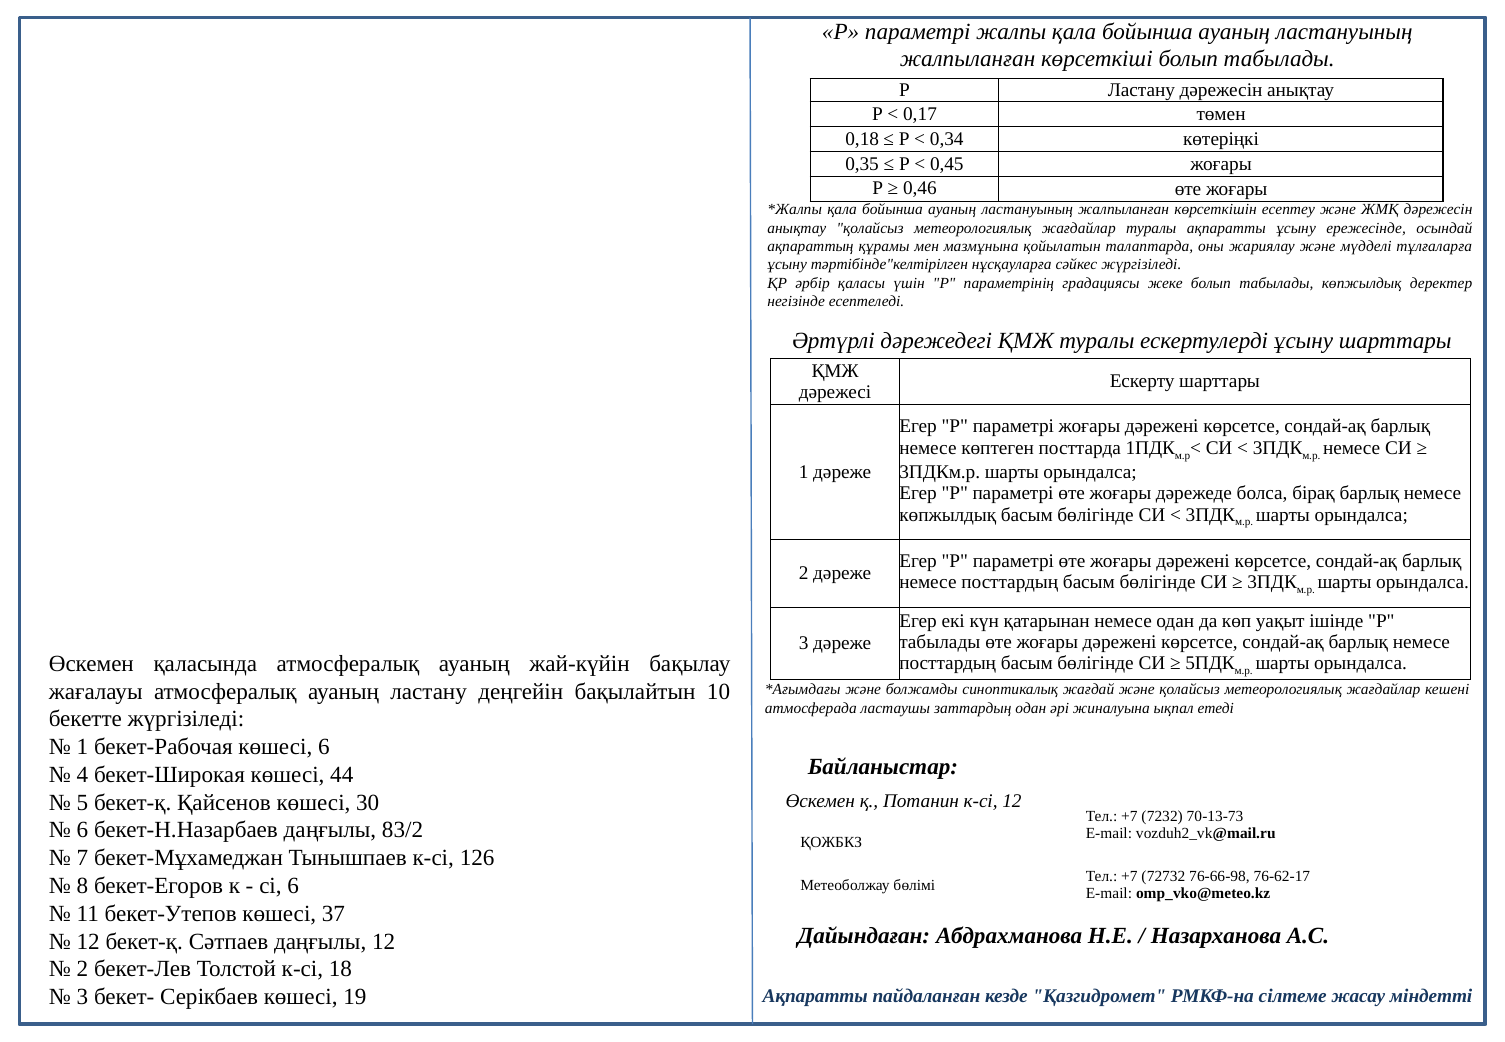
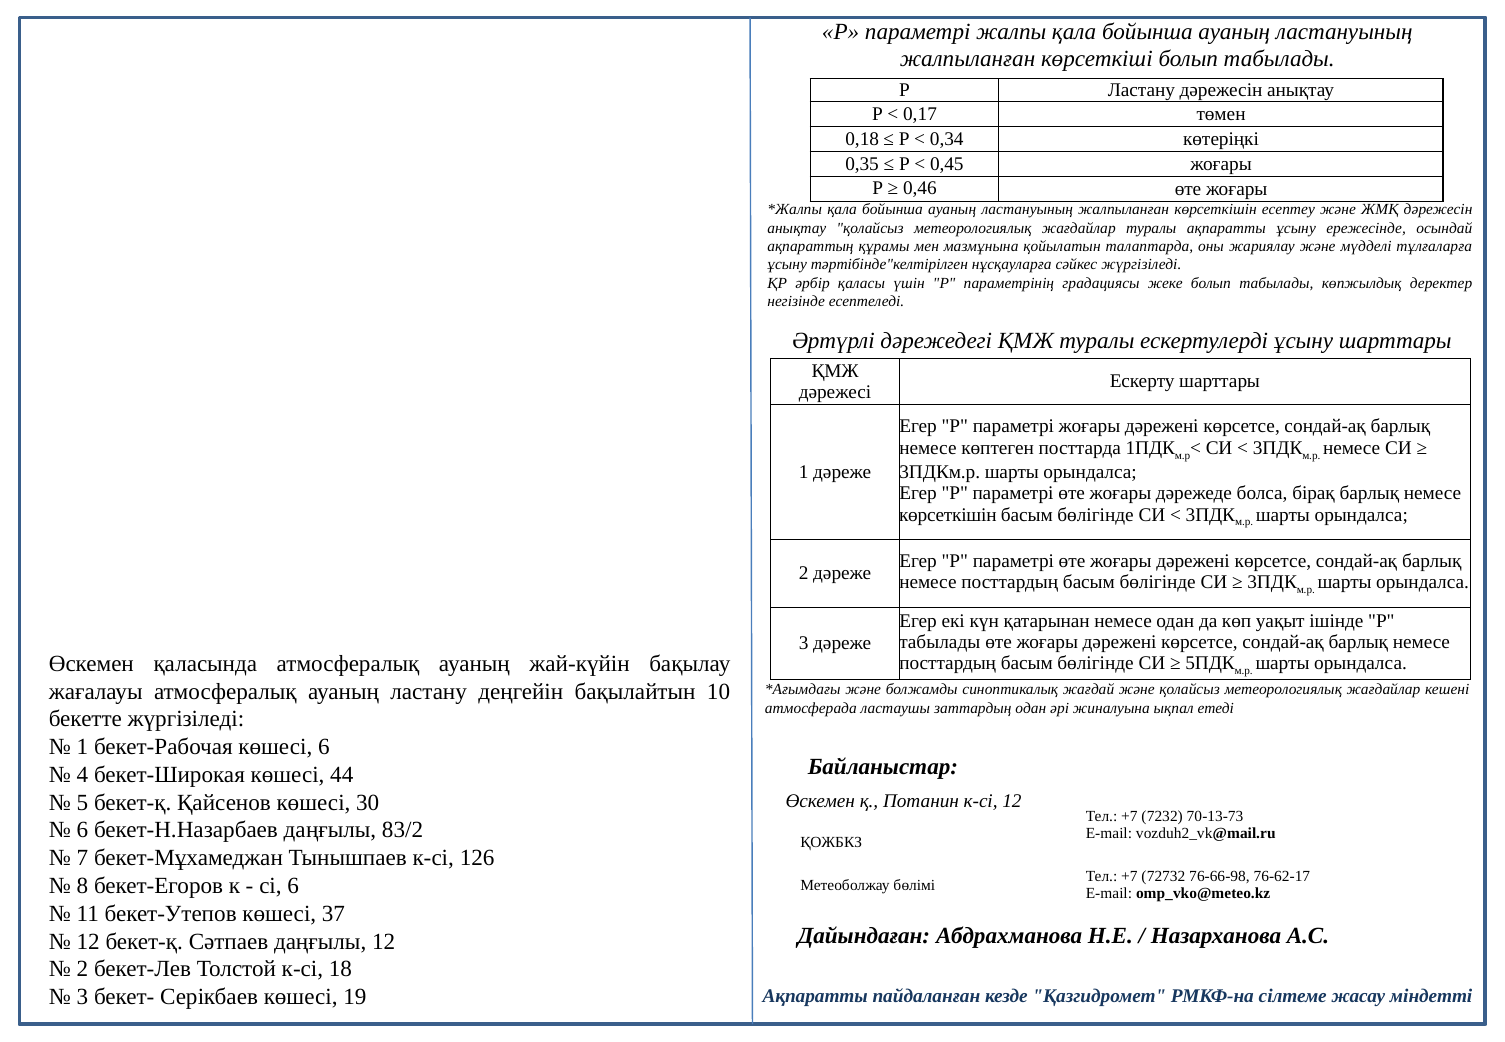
көпжылдық: көпжылдық -> көрсеткішін (948, 515)
